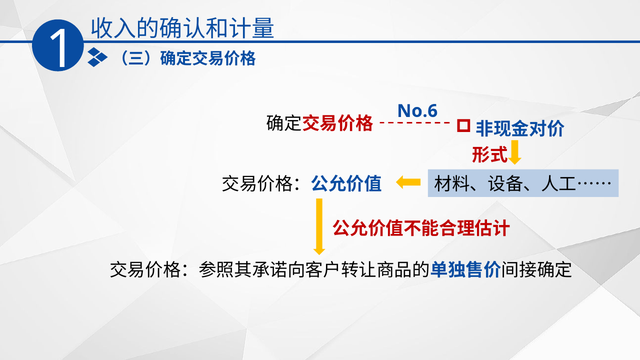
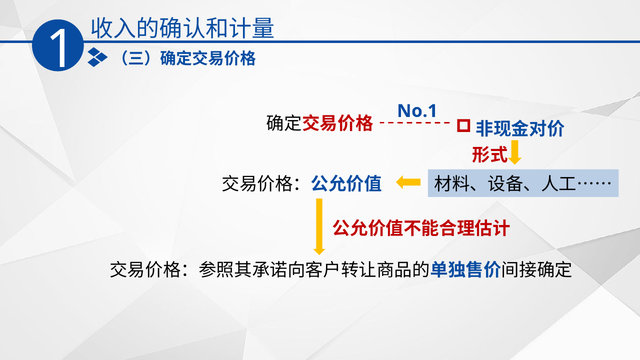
No.6: No.6 -> No.1 (417, 111)
